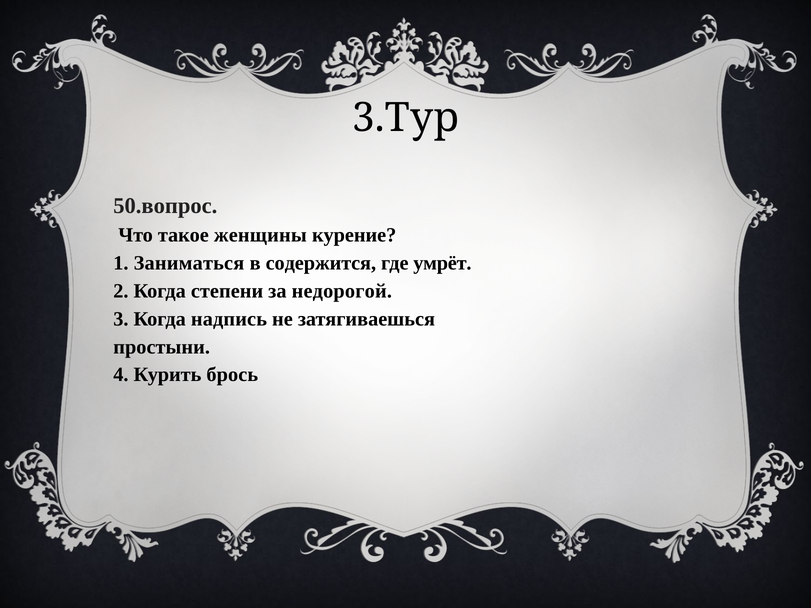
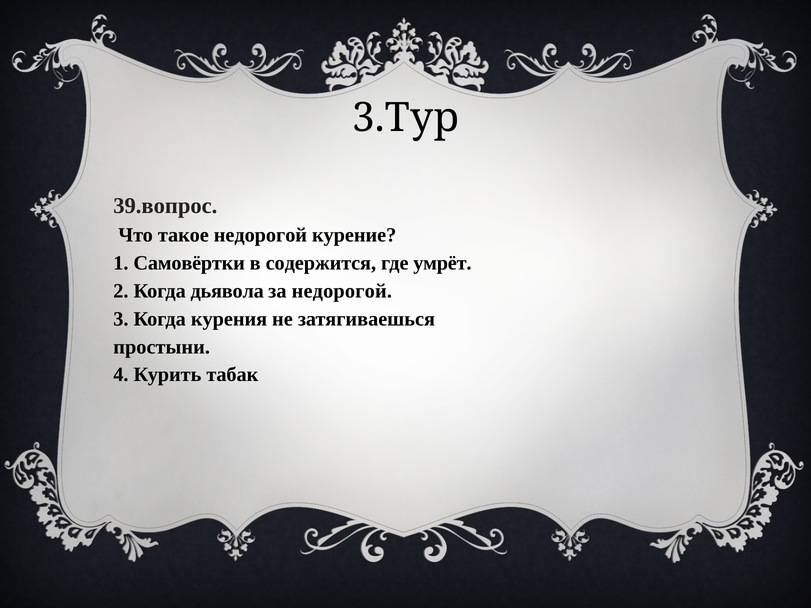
50.вопрос: 50.вопрос -> 39.вопрос (165, 206)
такое женщины: женщины -> недорогой (260, 235)
Заниматься: Заниматься -> Самовёртки (189, 263)
степени: степени -> дьявола (227, 291)
надпись: надпись -> курения (229, 319)
брось: брось -> табак (232, 375)
